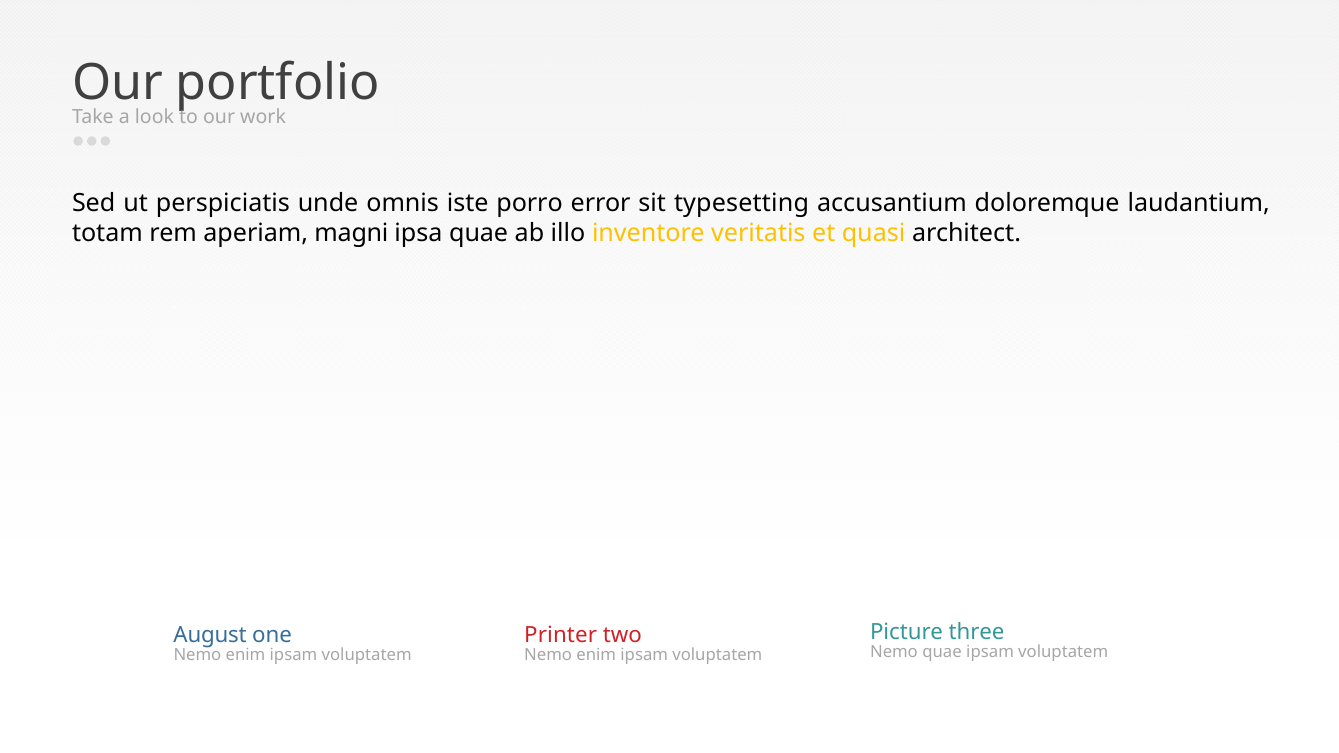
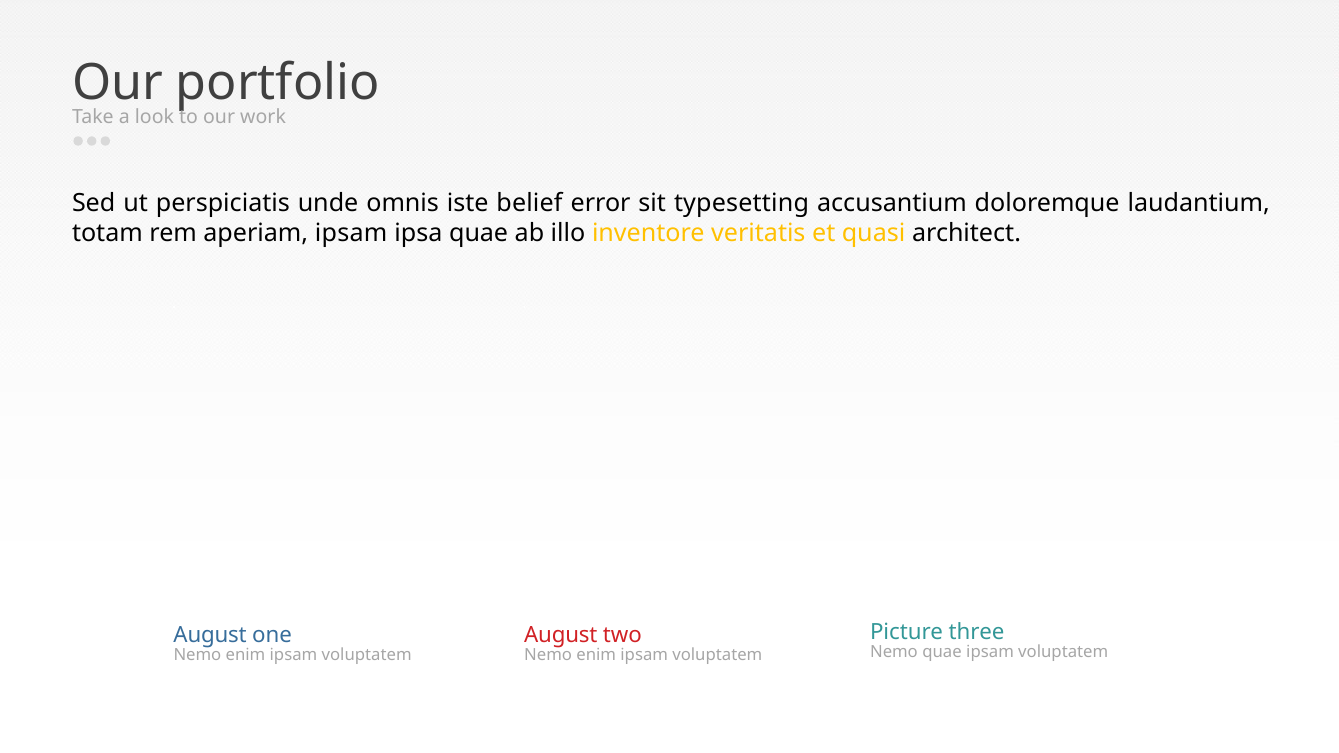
porro: porro -> belief (529, 203)
aperiam magni: magni -> ipsam (351, 233)
Printer: Printer -> August (561, 635)
